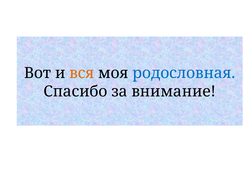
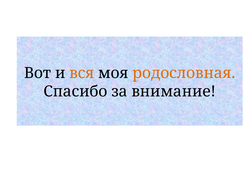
родословная colour: blue -> orange (184, 73)
